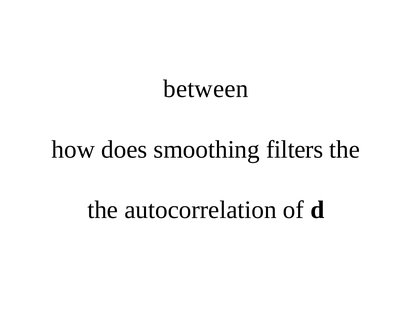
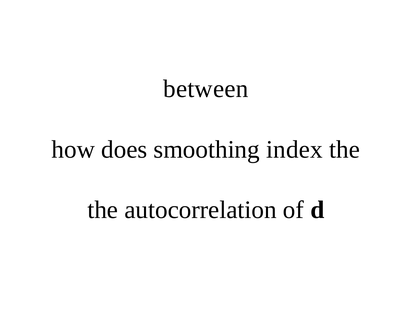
filters: filters -> index (294, 149)
